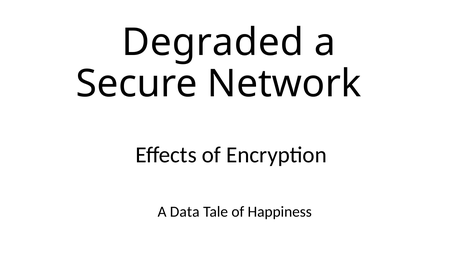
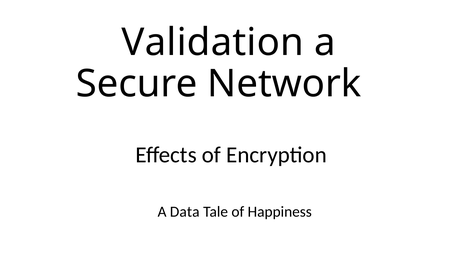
Degraded: Degraded -> Validation (213, 43)
